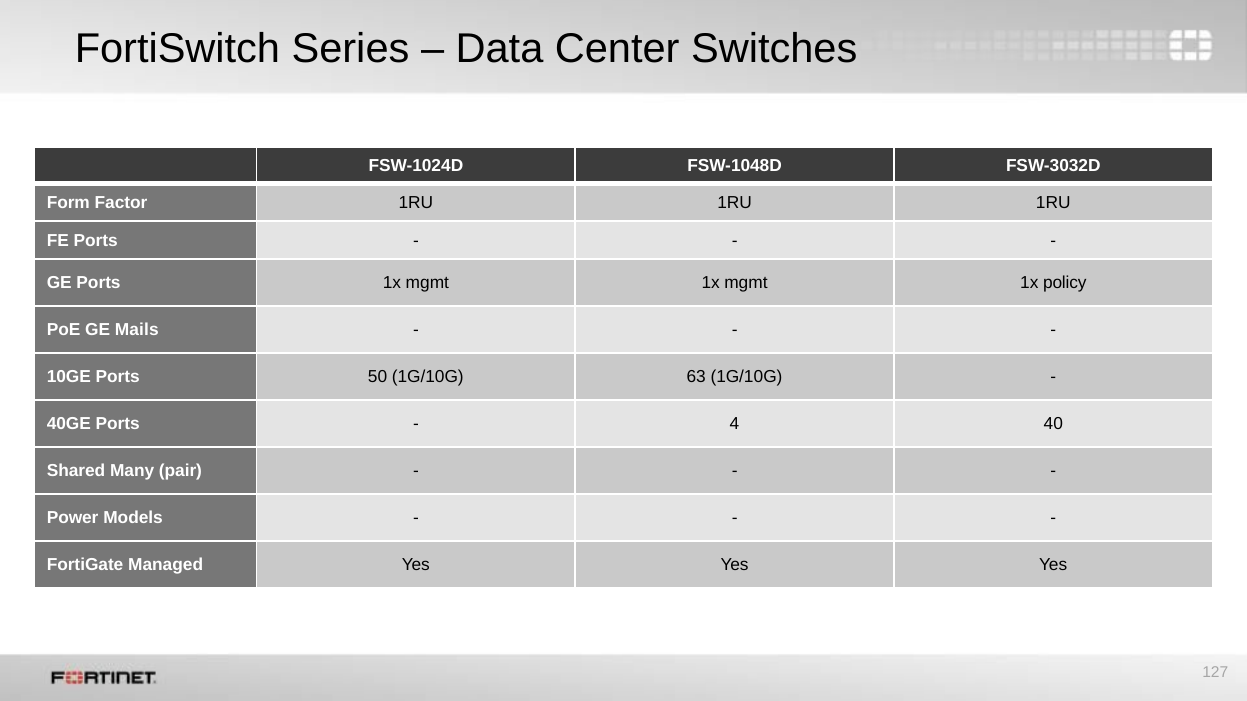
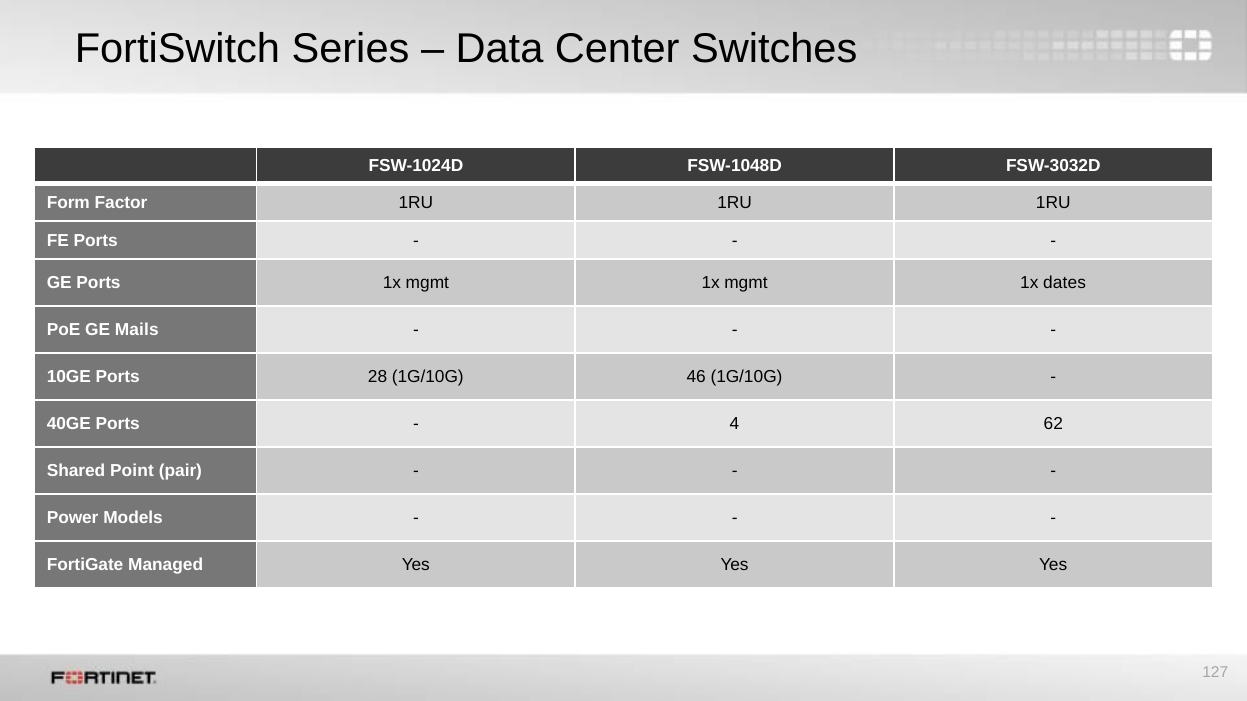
policy: policy -> dates (1065, 283)
50: 50 -> 28 (378, 377)
63: 63 -> 46 (696, 377)
40: 40 -> 62 (1053, 424)
Many: Many -> Point (132, 471)
